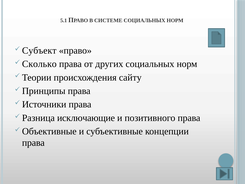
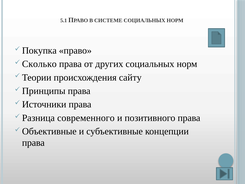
Субъект: Субъект -> Покупка (39, 50)
исключающие: исключающие -> современного (86, 118)
